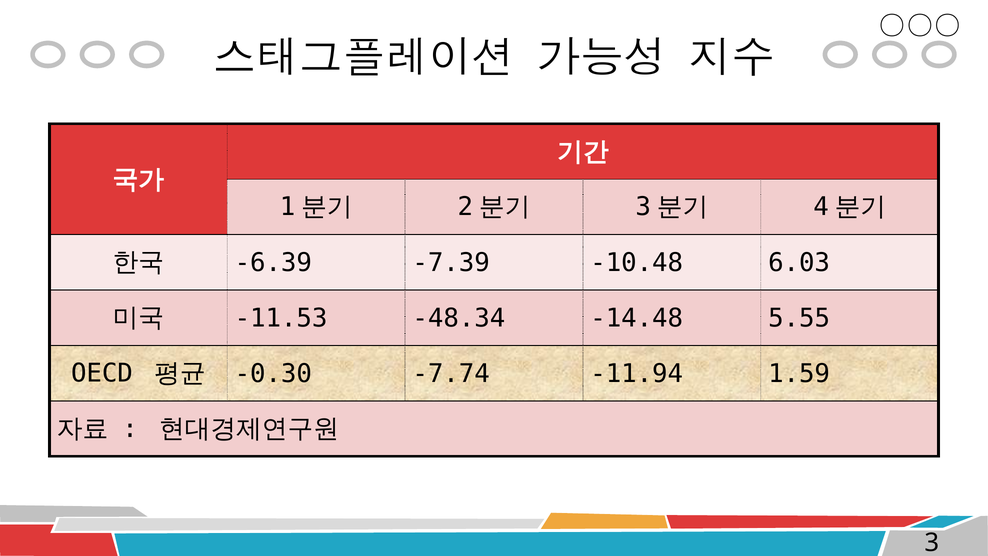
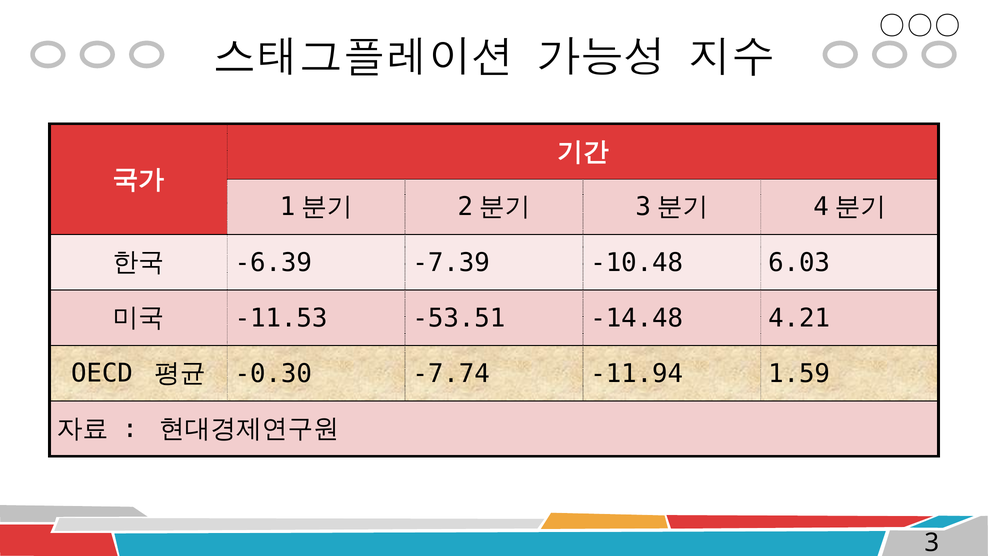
-48.34: -48.34 -> -53.51 (459, 318)
5.55: 5.55 -> 4.21 (799, 318)
